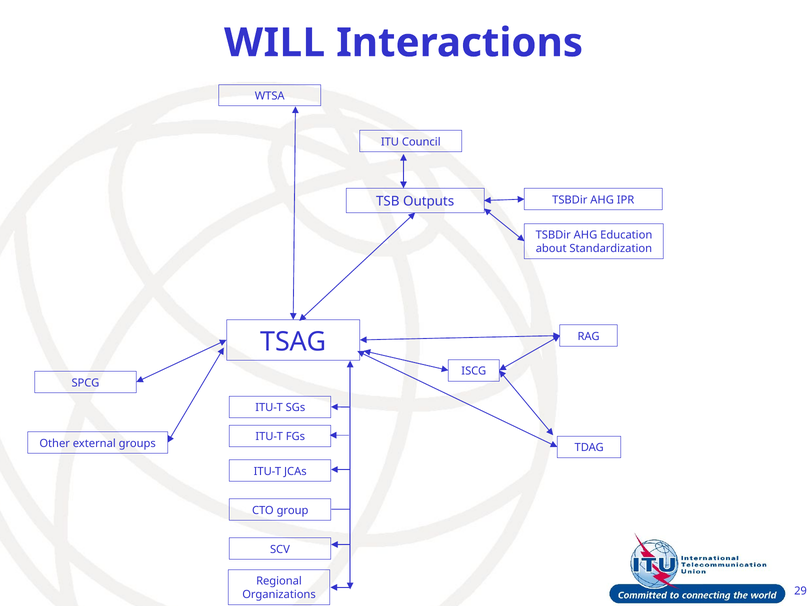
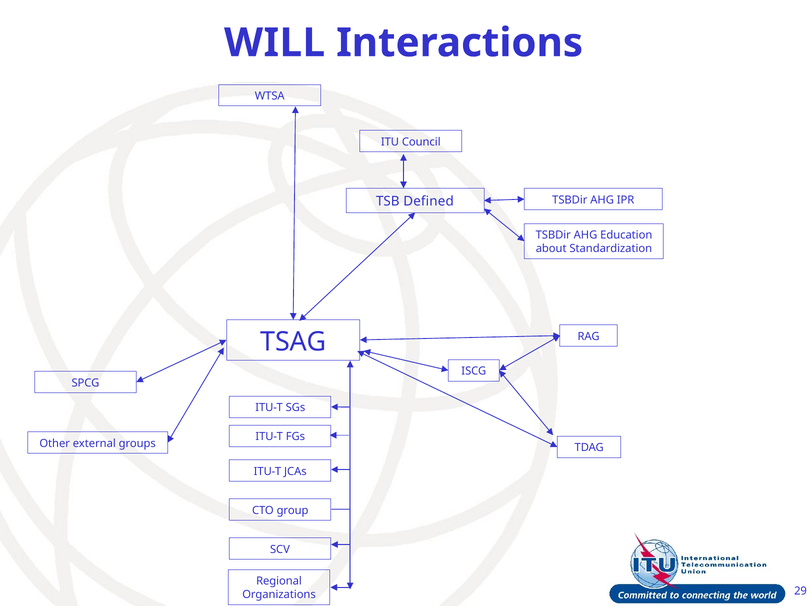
Outputs: Outputs -> Defined (429, 201)
